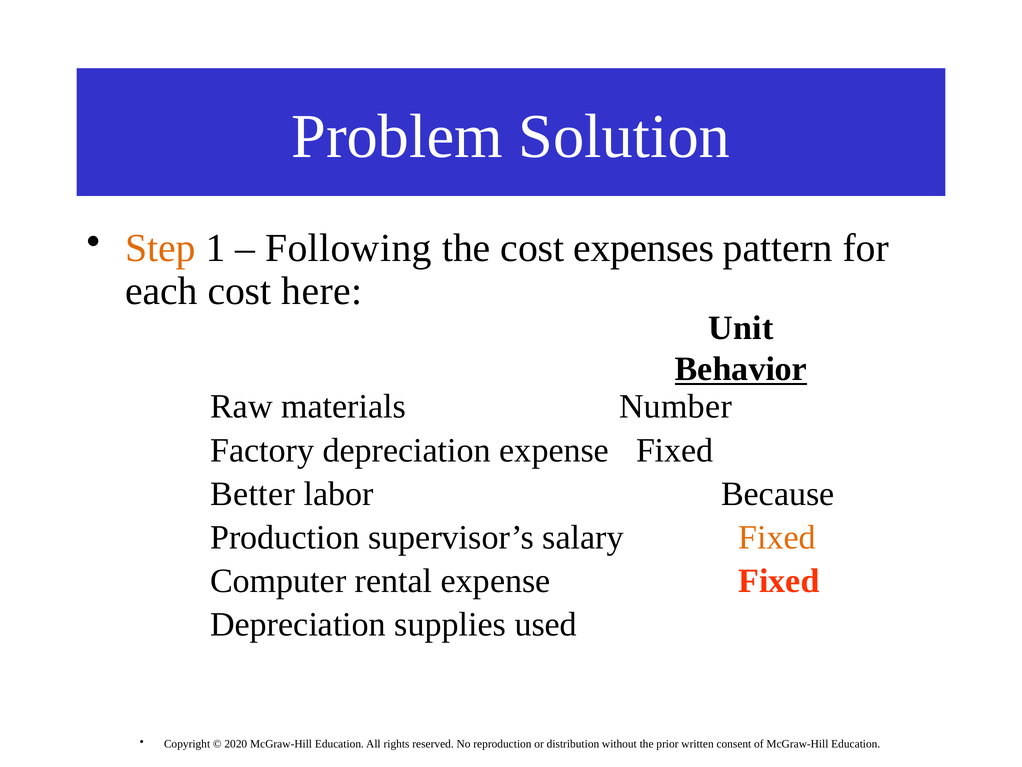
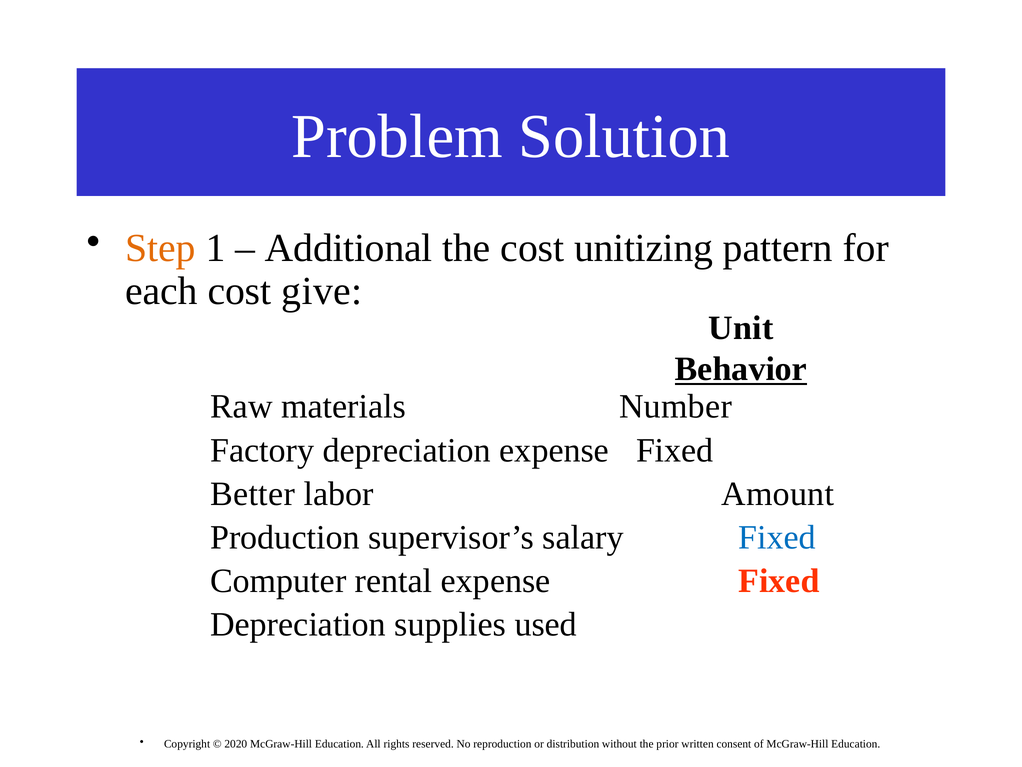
Following: Following -> Additional (349, 248)
expenses: expenses -> unitizing (644, 248)
here: here -> give (322, 291)
Because: Because -> Amount (778, 494)
Fixed colour: orange -> blue (777, 537)
